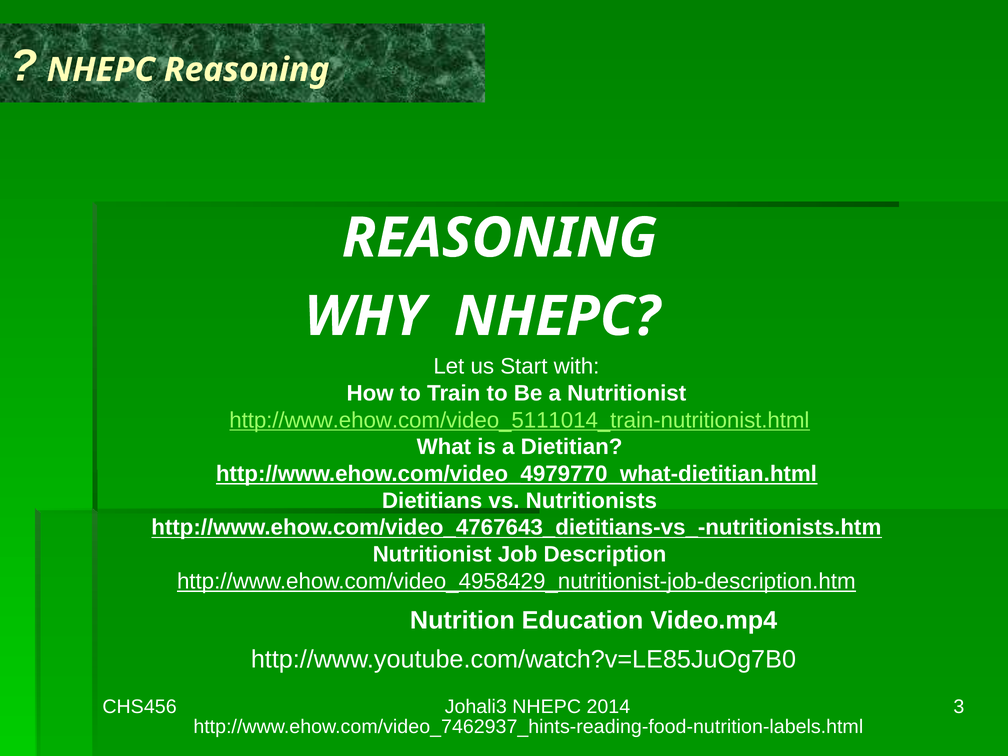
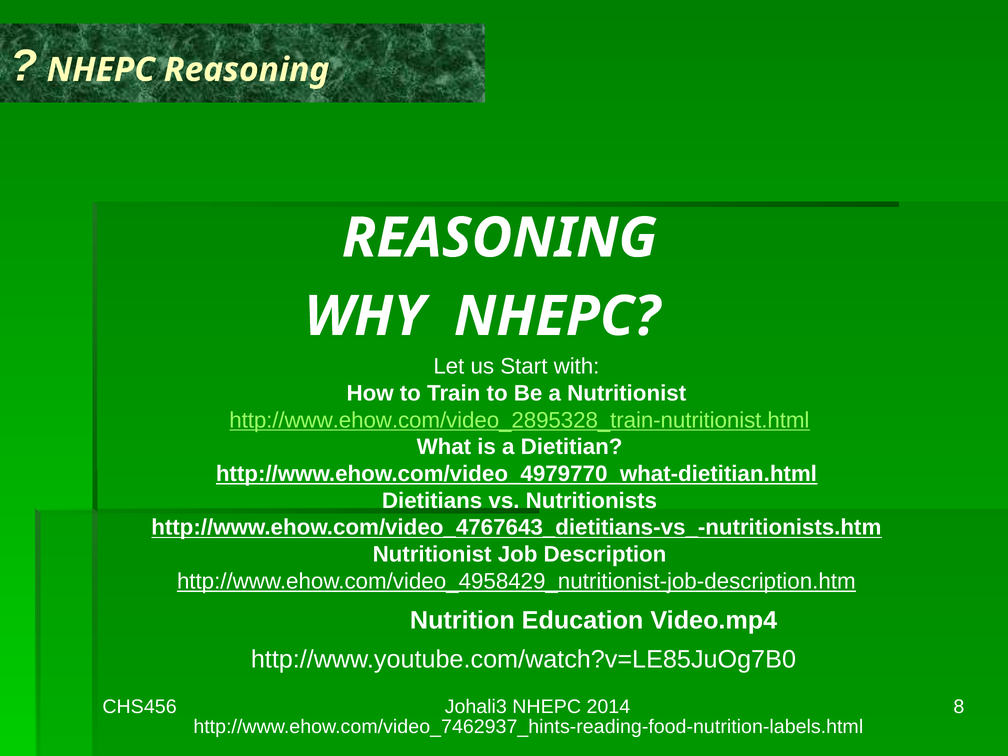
http://www.ehow.com/video_5111014_train-nutritionist.html: http://www.ehow.com/video_5111014_train-nutritionist.html -> http://www.ehow.com/video_2895328_train-nutritionist.html (519, 420)
3: 3 -> 8 (959, 707)
